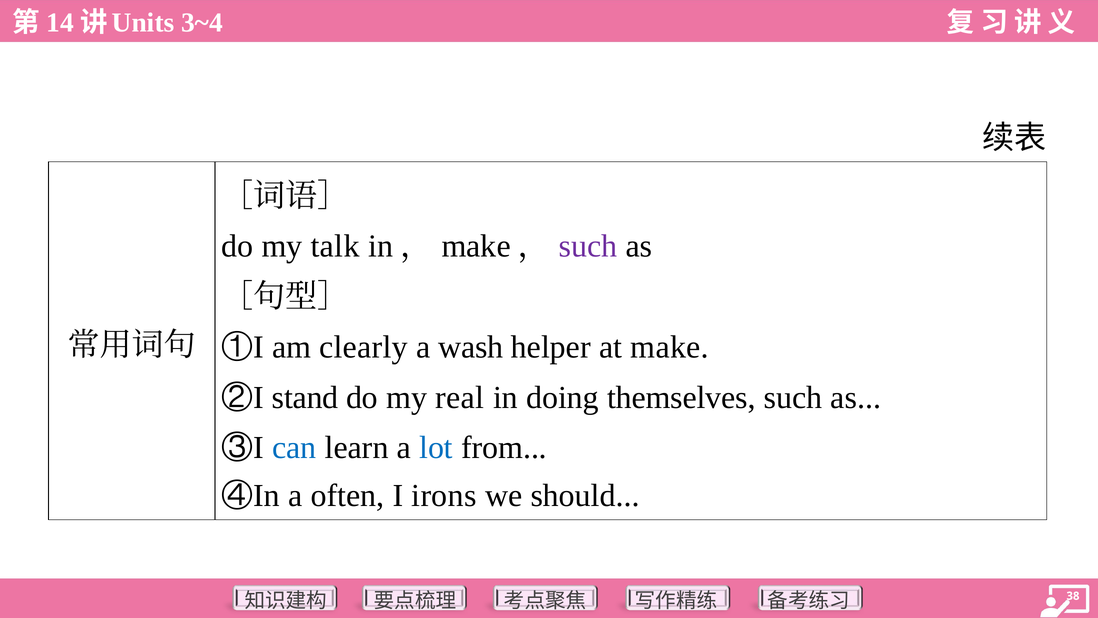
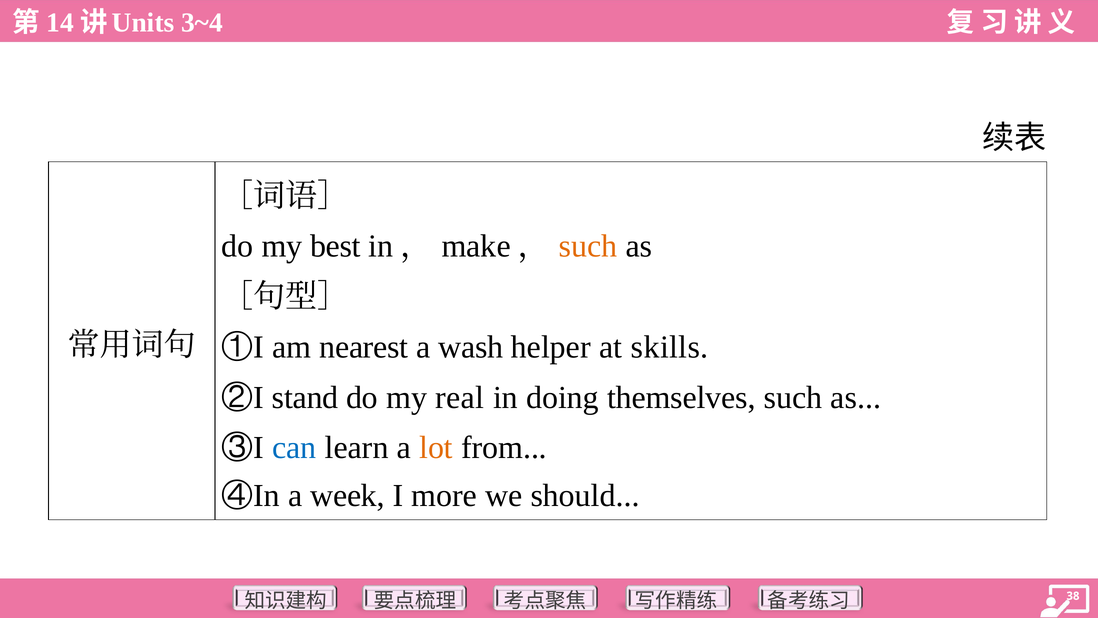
talk: talk -> best (336, 246)
such colour: purple -> orange (588, 246)
clearly: clearly -> nearest (364, 347)
make: make -> skills (670, 347)
lot colour: blue -> orange (436, 448)
often: often -> week (348, 496)
irons: irons -> more (444, 496)
